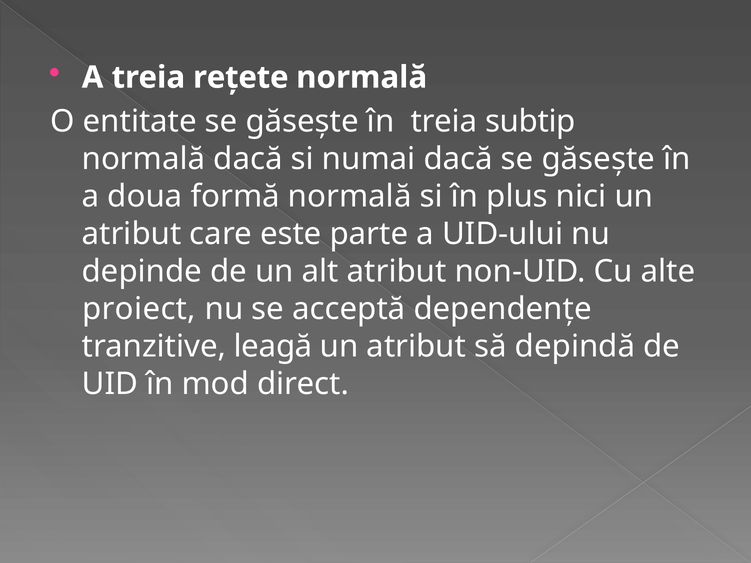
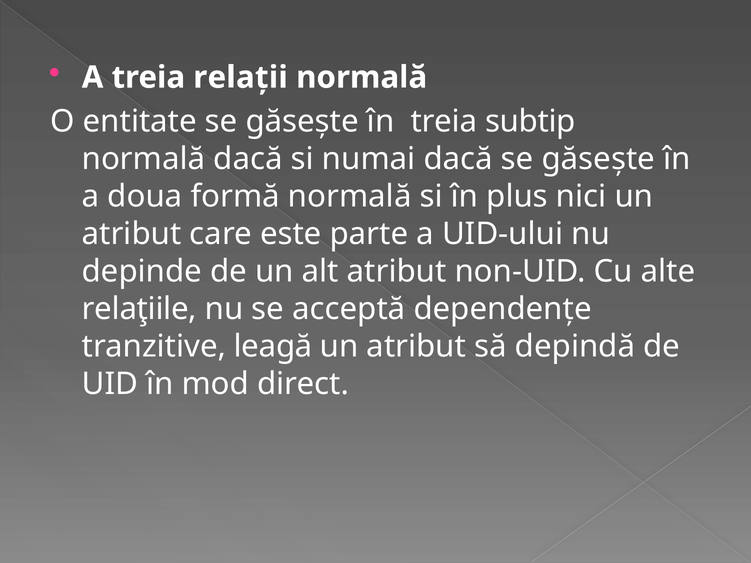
reţete: reţete -> relaţii (241, 77)
proiect: proiect -> relaţiile (139, 309)
